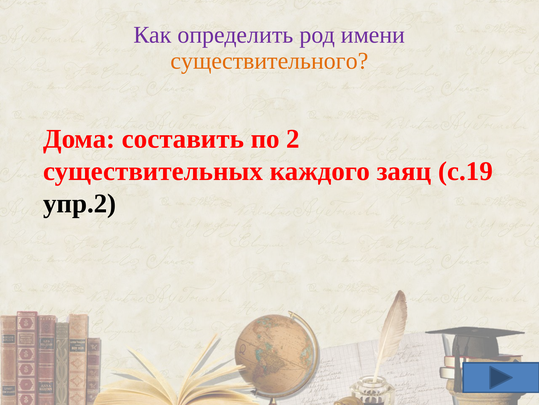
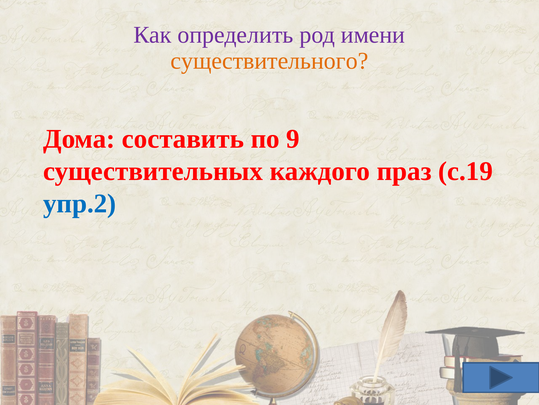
2: 2 -> 9 (293, 139)
заяц: заяц -> праз (404, 171)
упр.2 colour: black -> blue (80, 203)
